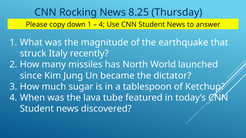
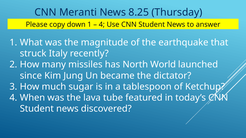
Rocking: Rocking -> Meranti (78, 12)
